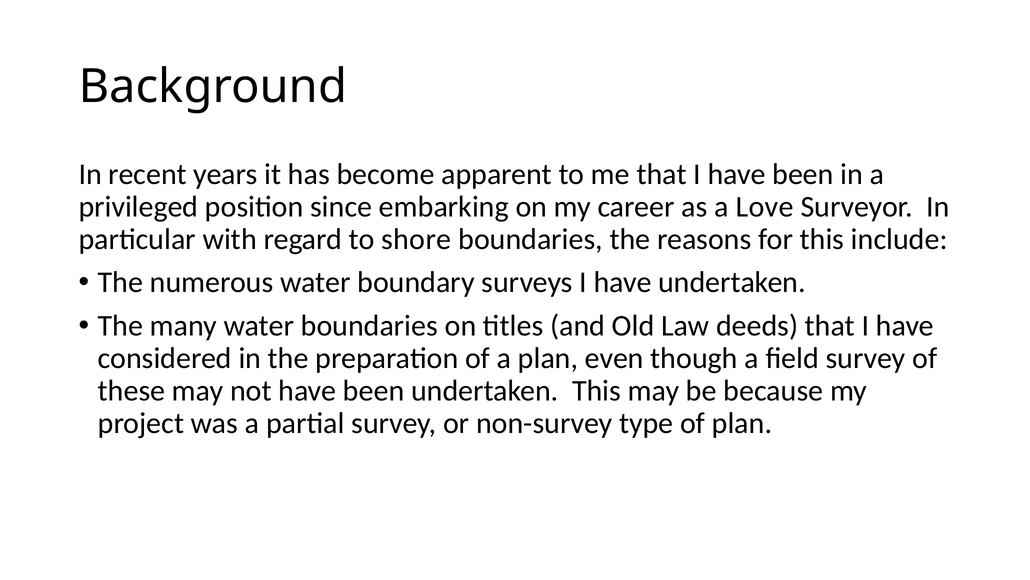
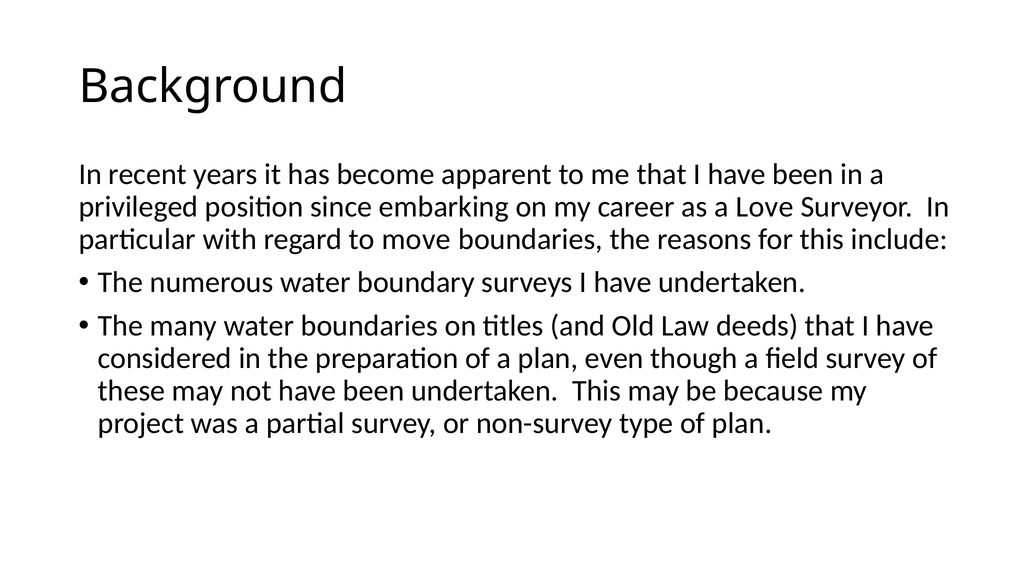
shore: shore -> move (416, 239)
